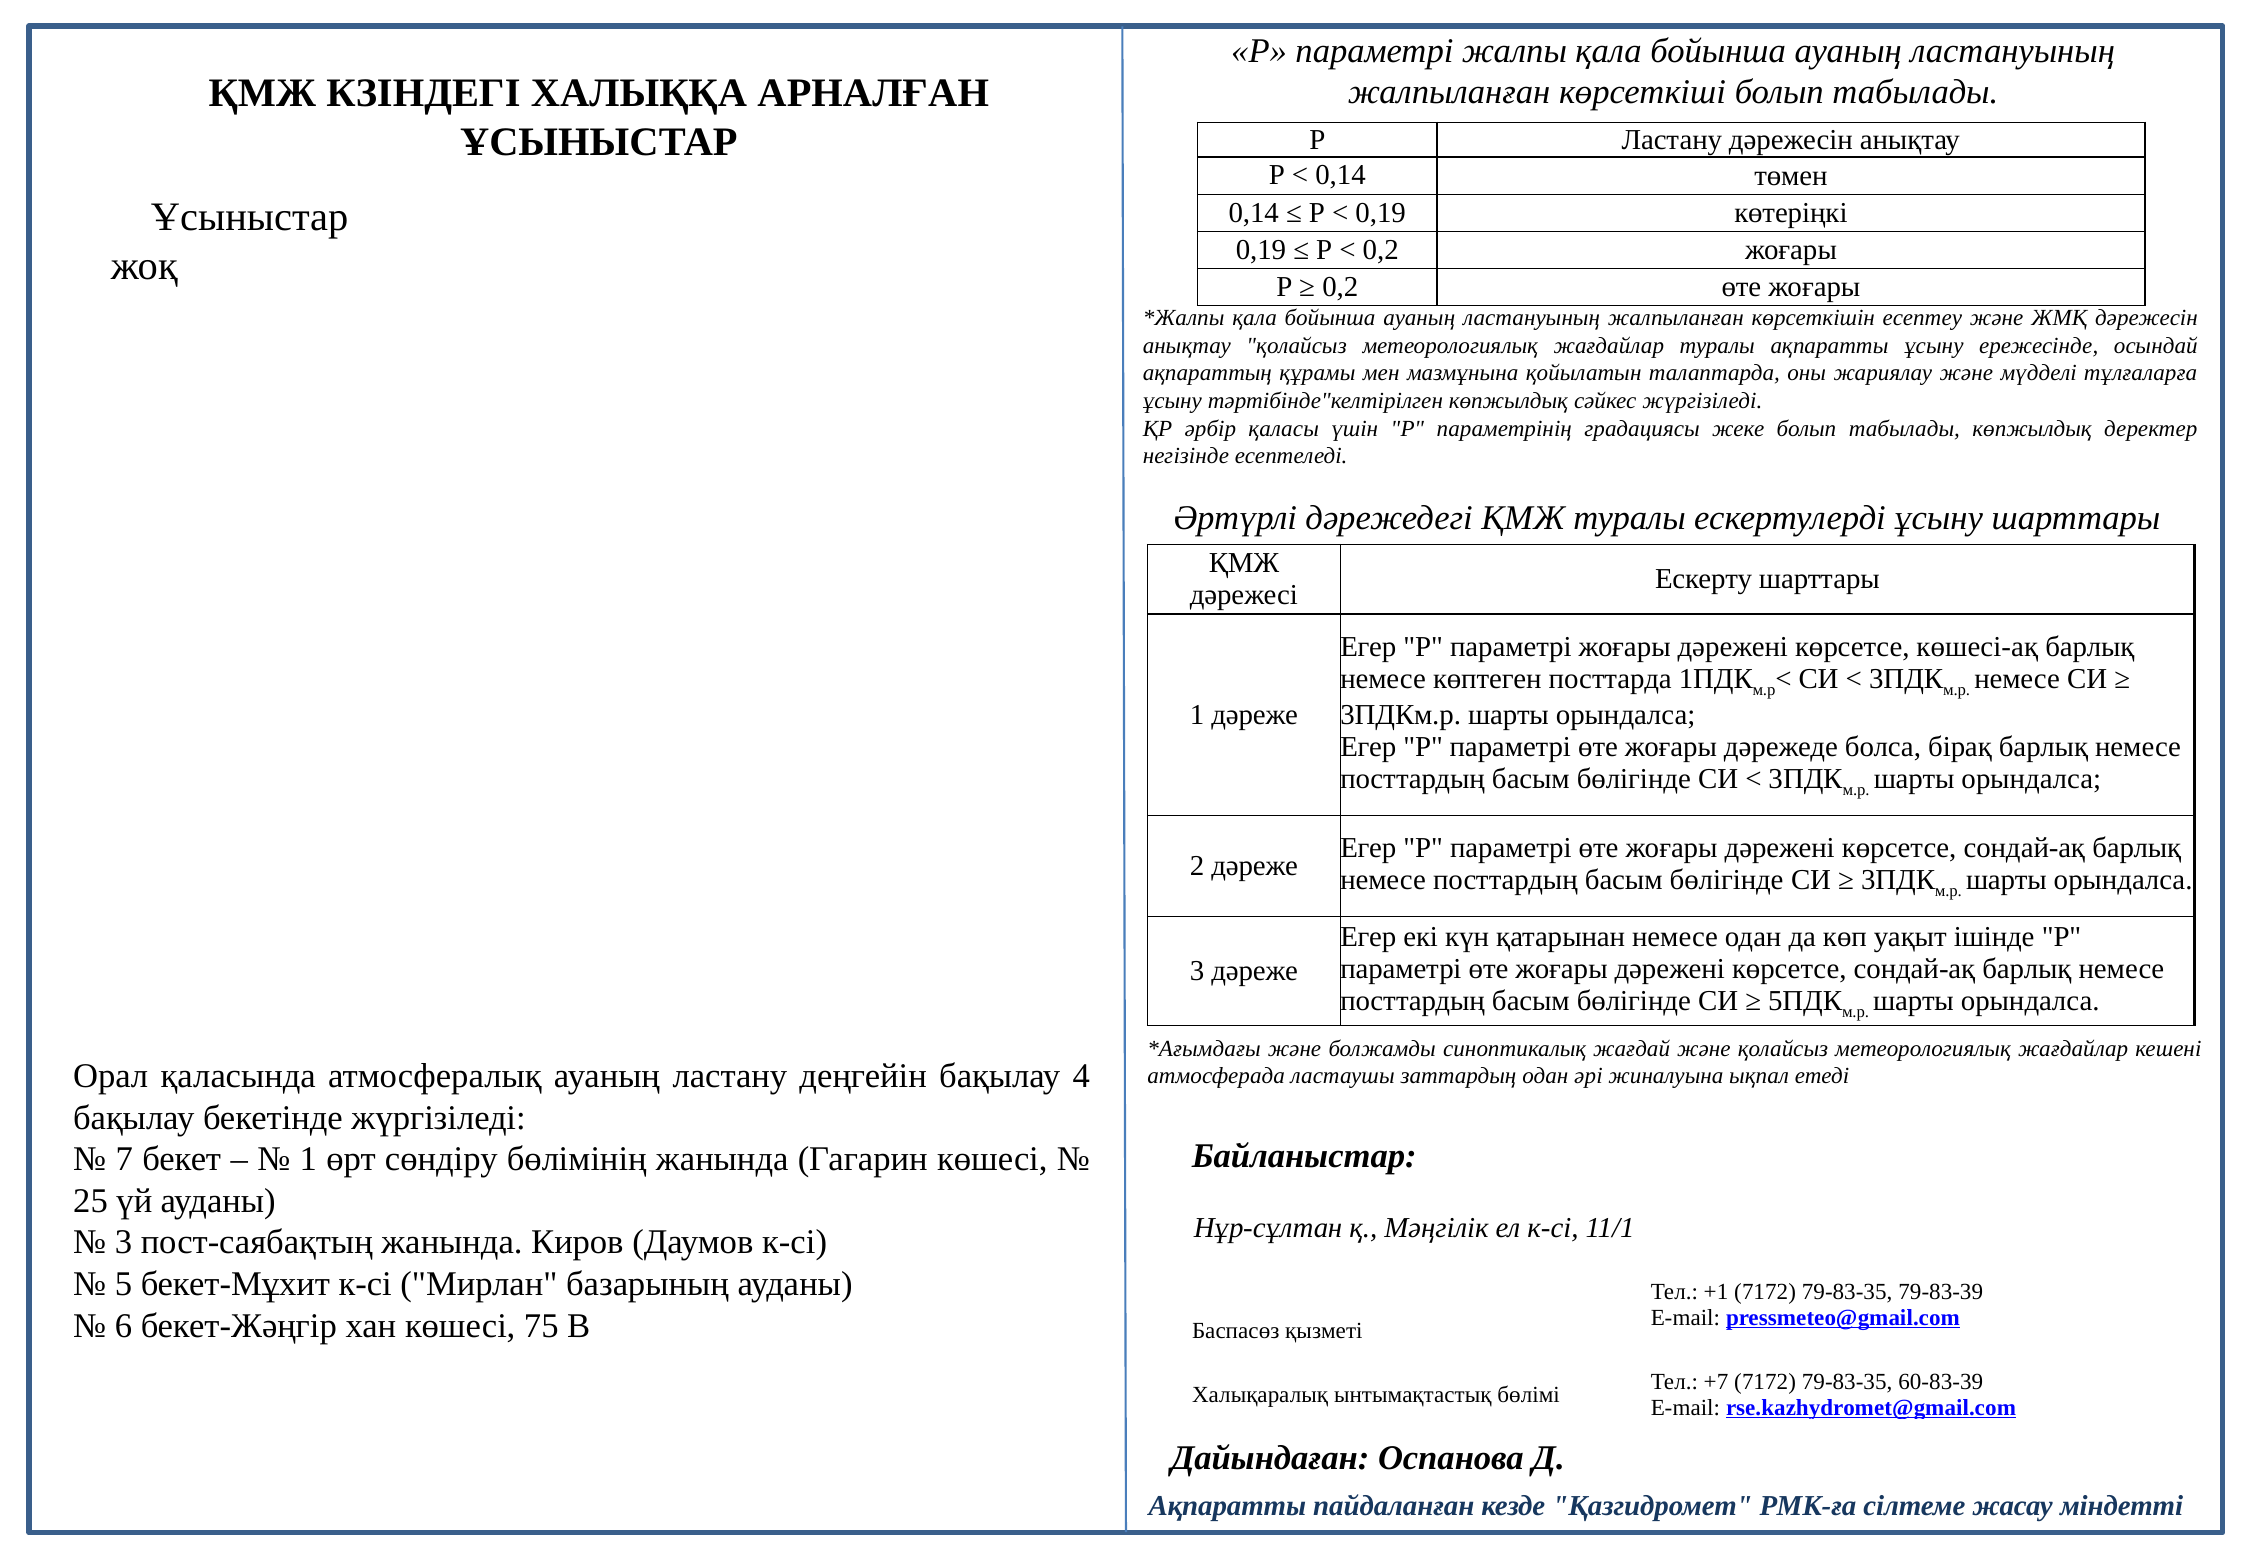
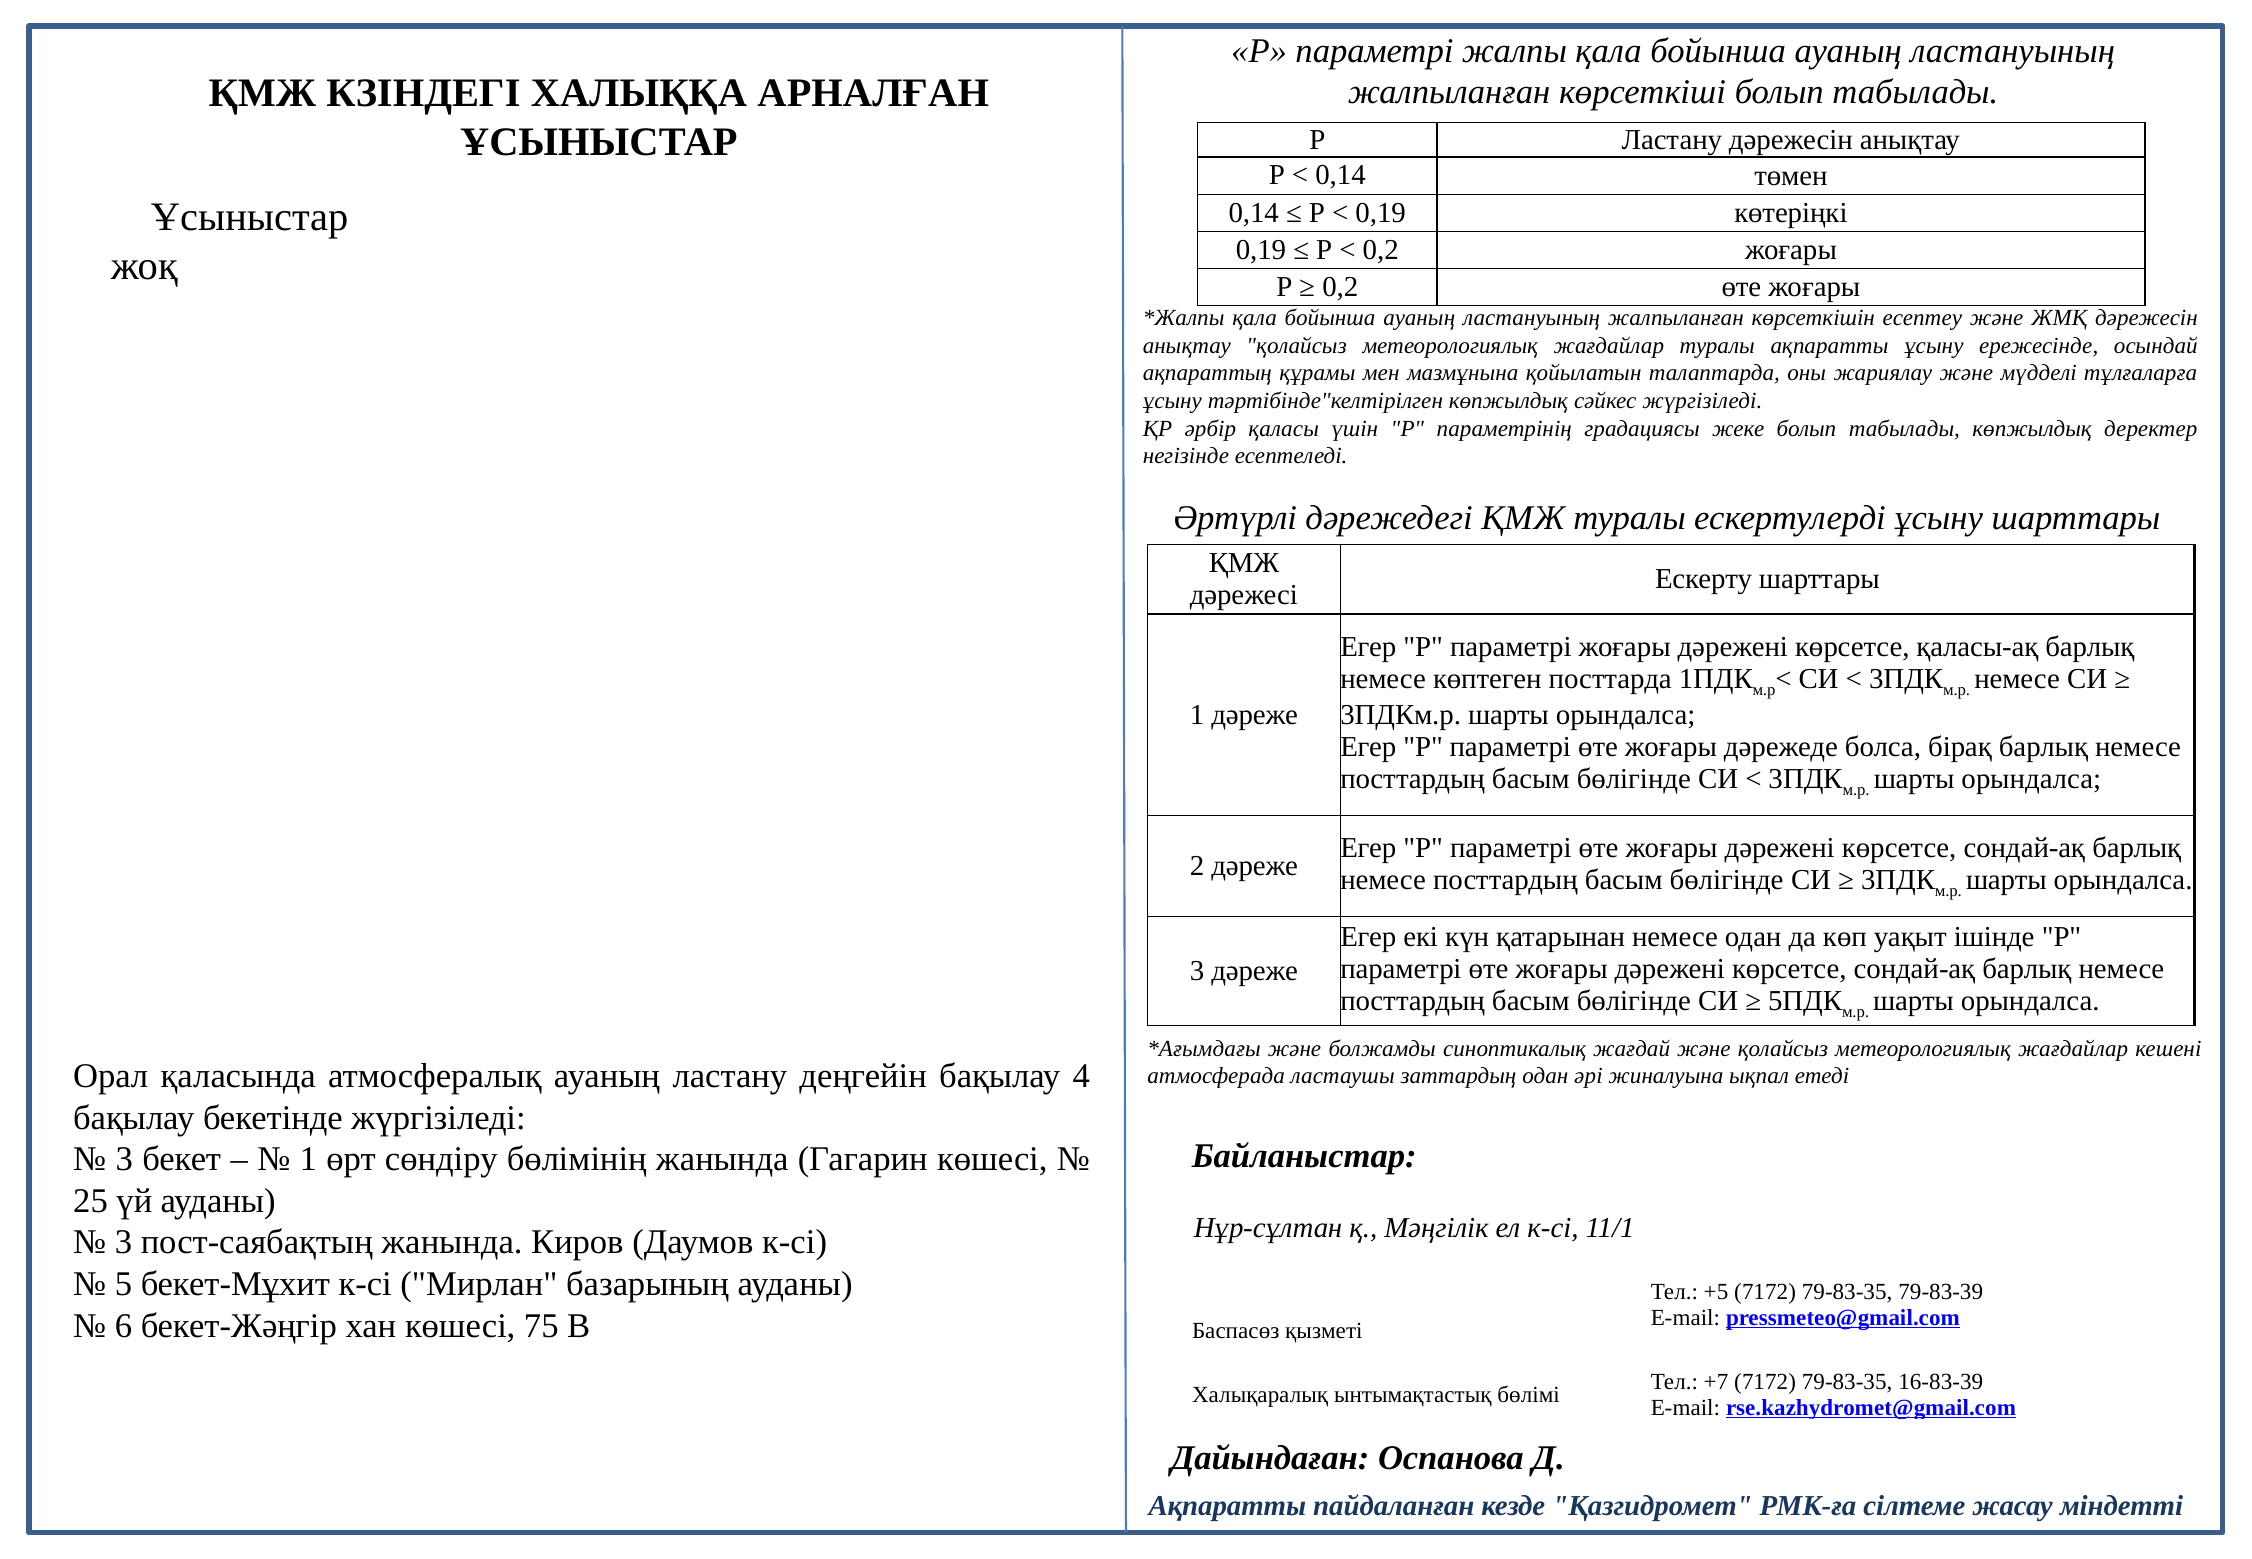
көшесі-ақ: көшесі-ақ -> қаласы-ақ (1977, 647)
7: 7 -> 3 (124, 1159)
+1: +1 -> +5 (1716, 1292)
60-83-39: 60-83-39 -> 16-83-39 (1941, 1382)
